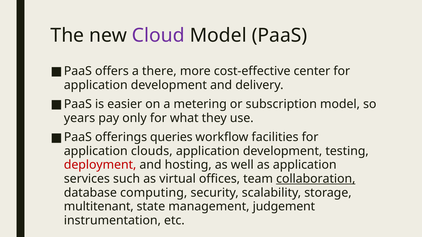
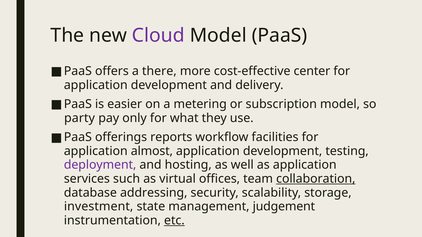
years: years -> party (80, 118)
queries: queries -> reports (171, 137)
clouds: clouds -> almost (152, 151)
deployment colour: red -> purple (100, 165)
computing: computing -> addressing (154, 193)
multitenant: multitenant -> investment (99, 207)
etc underline: none -> present (174, 221)
